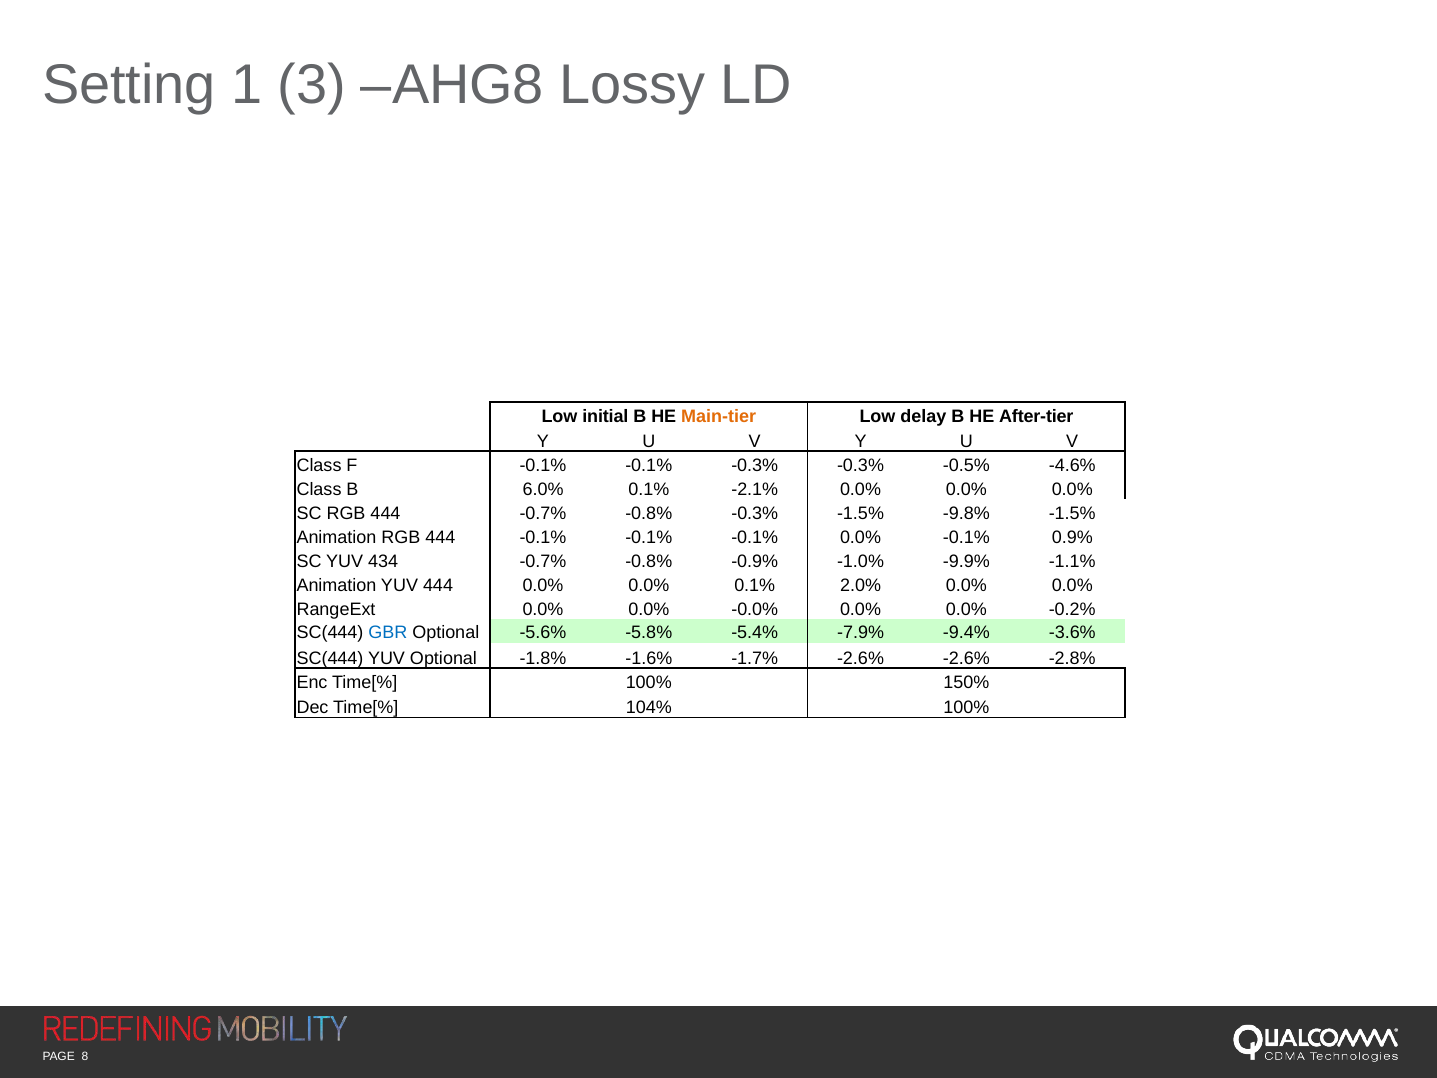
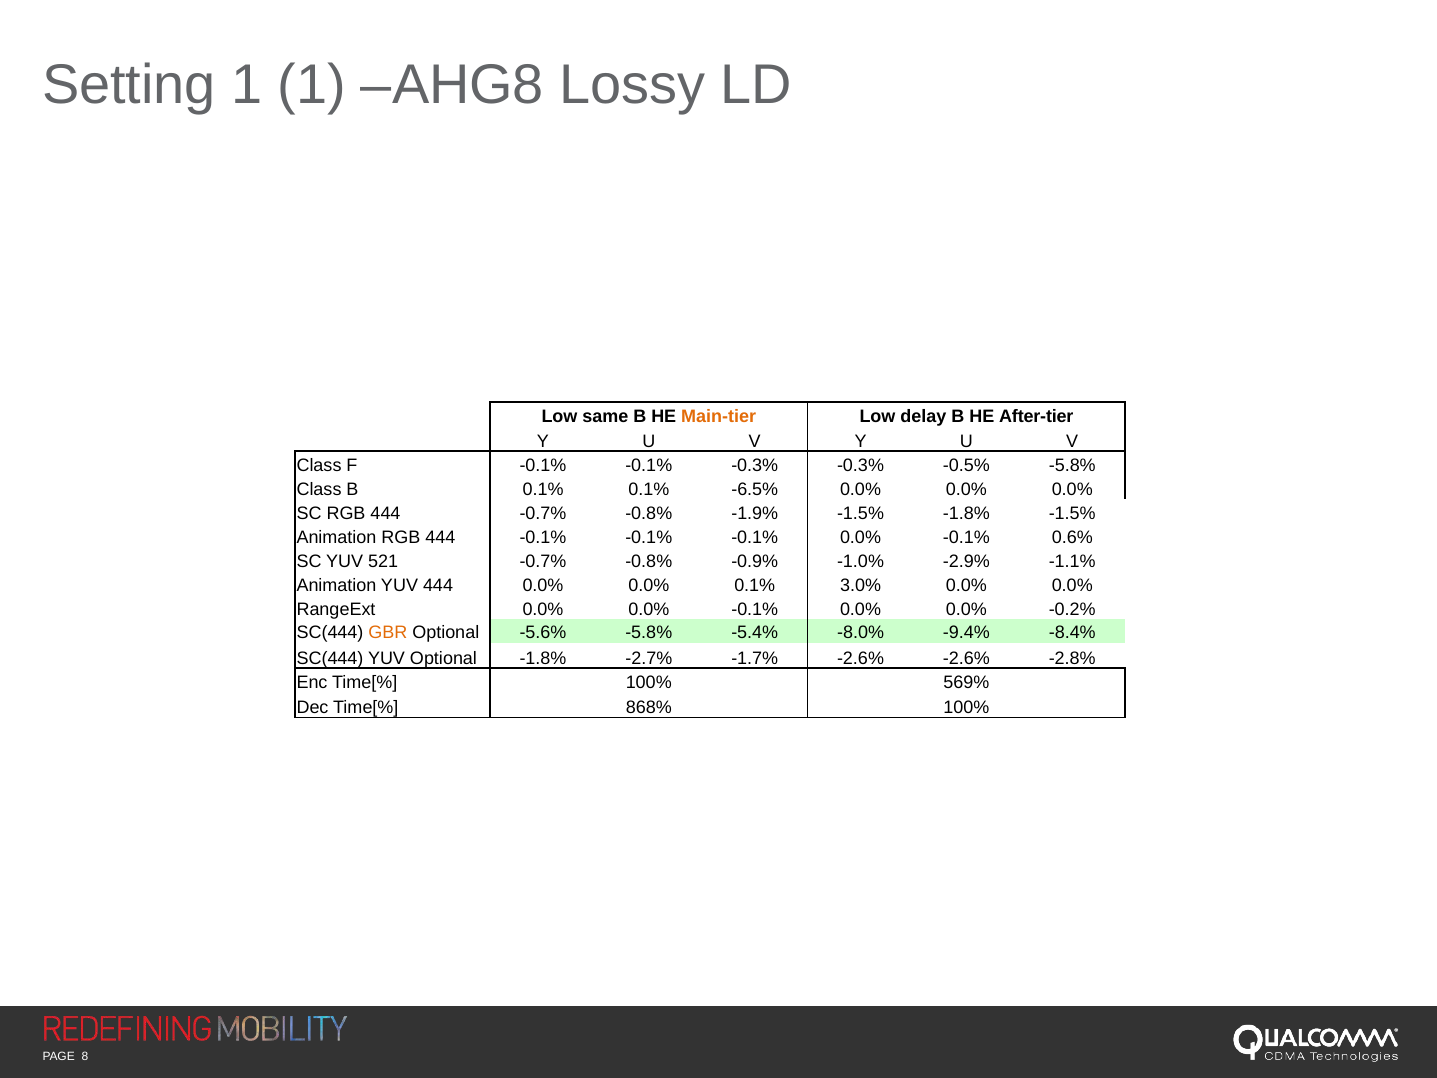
1 3: 3 -> 1 (312, 85)
initial: initial -> same (605, 416)
-0.5% -4.6%: -4.6% -> -5.8% (1072, 465)
B 6.0%: 6.0% -> 0.1% (543, 489)
-2.1%: -2.1% -> -6.5% (755, 489)
-0.8% -0.3%: -0.3% -> -1.9% (755, 513)
-1.5% -9.8%: -9.8% -> -1.8% (966, 513)
0.9%: 0.9% -> 0.6% (1072, 537)
434: 434 -> 521 (383, 561)
-9.9%: -9.9% -> -2.9% (966, 561)
2.0%: 2.0% -> 3.0% (861, 585)
0.0% 0.0% -0.0%: -0.0% -> -0.1% (755, 609)
GBR colour: blue -> orange (388, 633)
-7.9%: -7.9% -> -8.0% (861, 633)
-3.6%: -3.6% -> -8.4% (1072, 633)
-1.6%: -1.6% -> -2.7% (649, 658)
150%: 150% -> 569% (966, 682)
104%: 104% -> 868% (649, 708)
